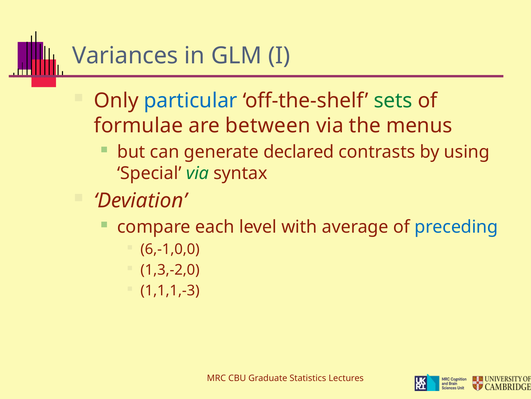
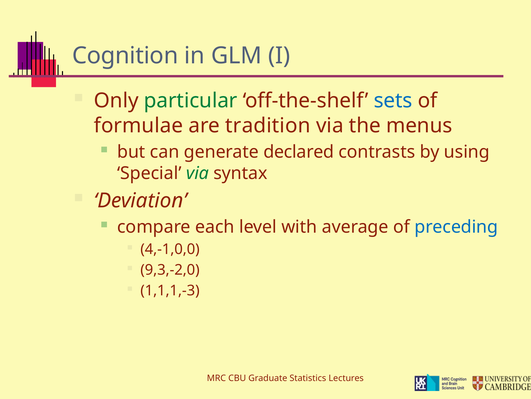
Variances: Variances -> Cognition (125, 56)
particular colour: blue -> green (191, 101)
sets colour: green -> blue (393, 101)
between: between -> tradition (268, 125)
6,-1,0,0: 6,-1,0,0 -> 4,-1,0,0 (170, 249)
1,3,-2,0: 1,3,-2,0 -> 9,3,-2,0 (170, 270)
